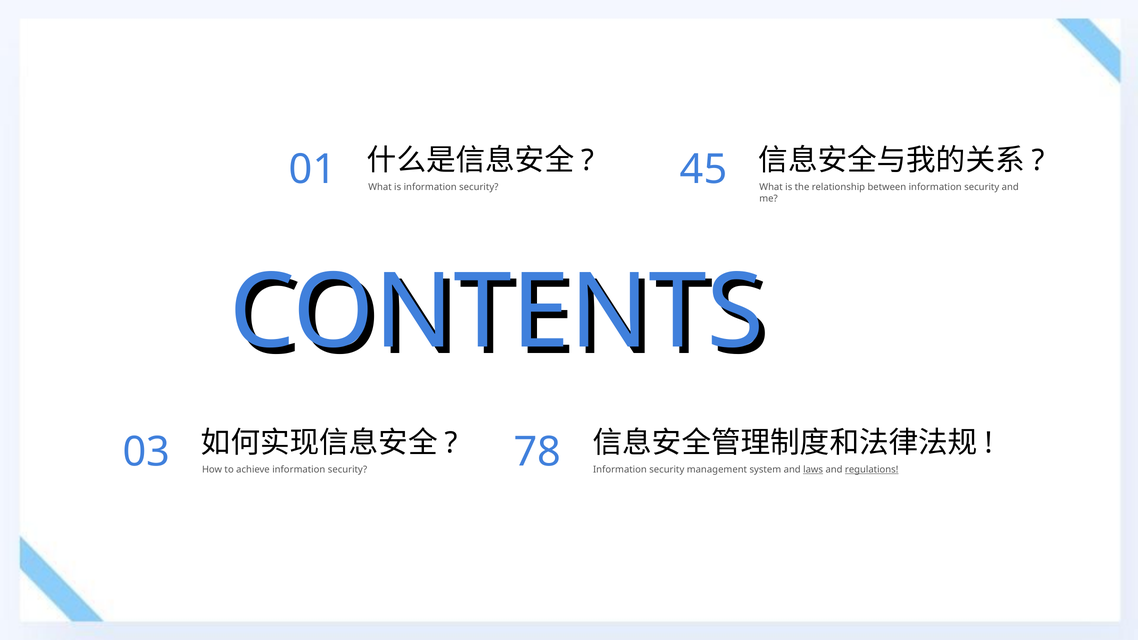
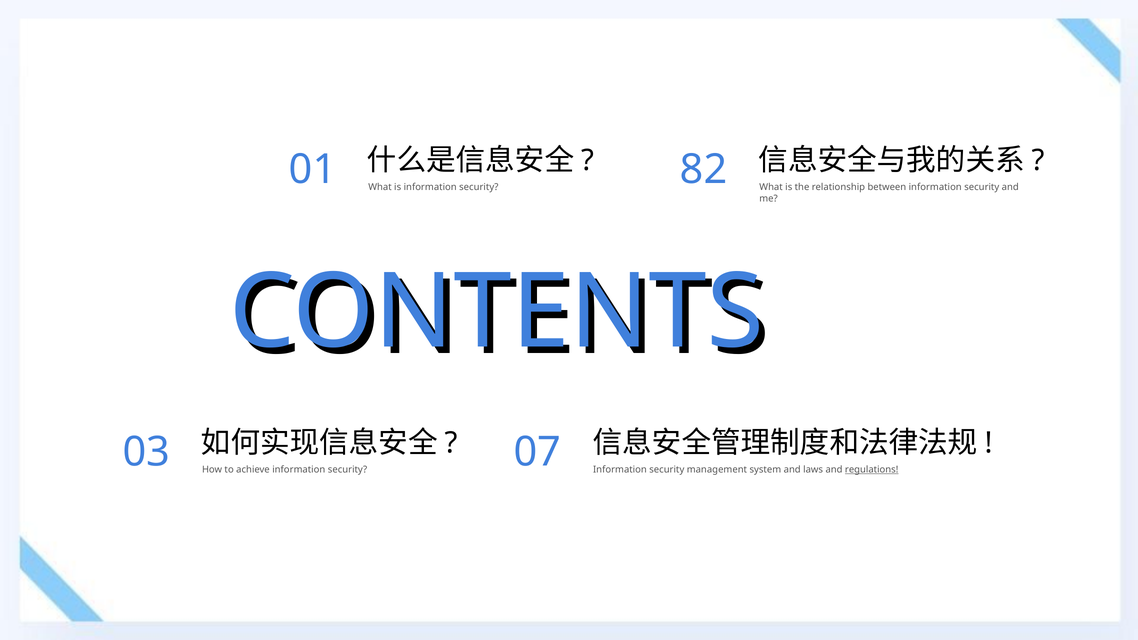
45: 45 -> 82 (704, 170)
78: 78 -> 07 (537, 452)
laws underline: present -> none (813, 470)
